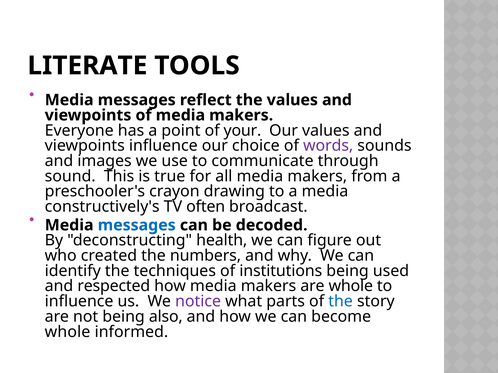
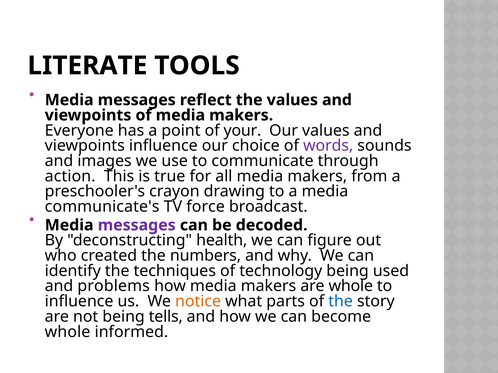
sound: sound -> action (70, 176)
constructively's: constructively's -> communicate's (102, 207)
often: often -> force (206, 207)
messages colour: blue -> purple (137, 225)
institutions: institutions -> technology (281, 271)
respected: respected -> problems (114, 286)
notice colour: purple -> orange (198, 302)
also: also -> tells (166, 317)
